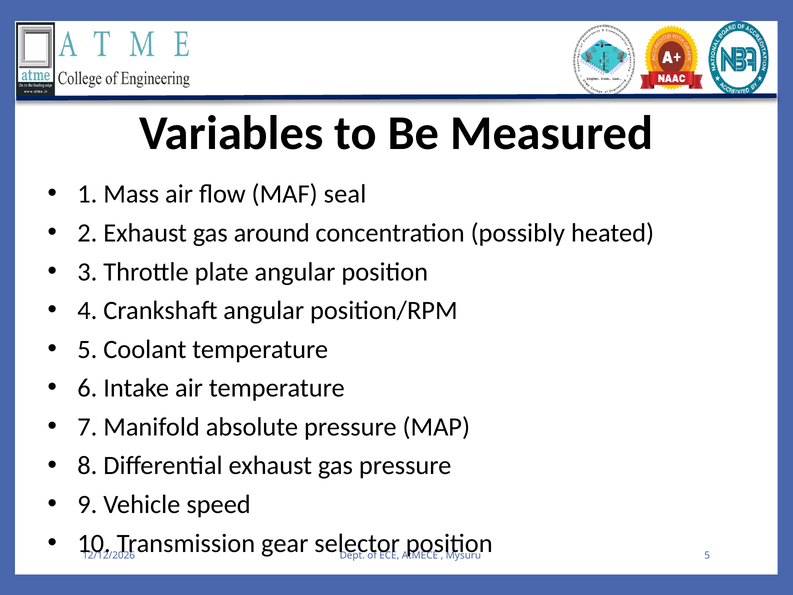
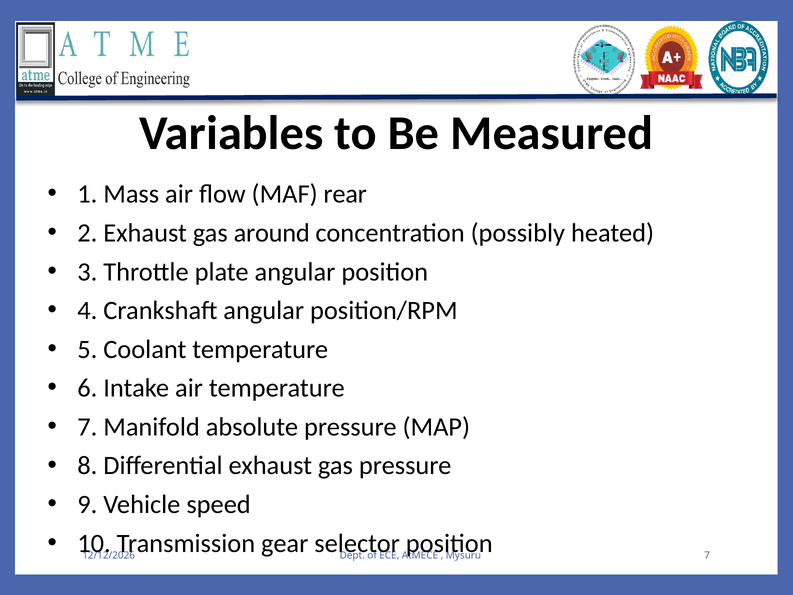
seal: seal -> rear (345, 194)
5: 5 -> 7 (707, 555)
